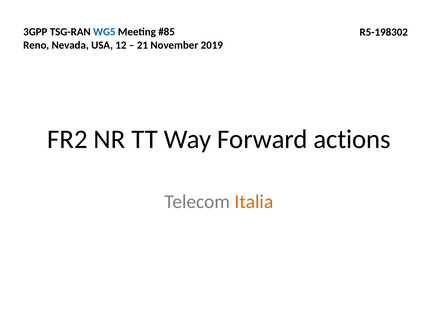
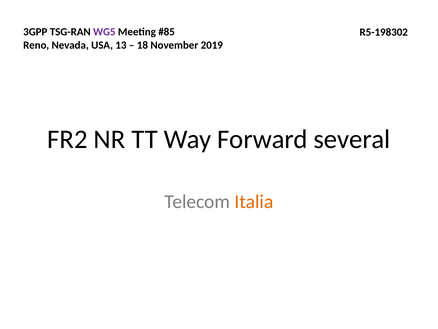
WG5 colour: blue -> purple (104, 32)
12: 12 -> 13 (121, 45)
21: 21 -> 18 (142, 45)
actions: actions -> several (352, 139)
